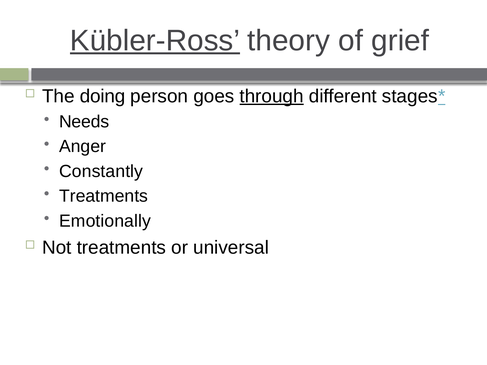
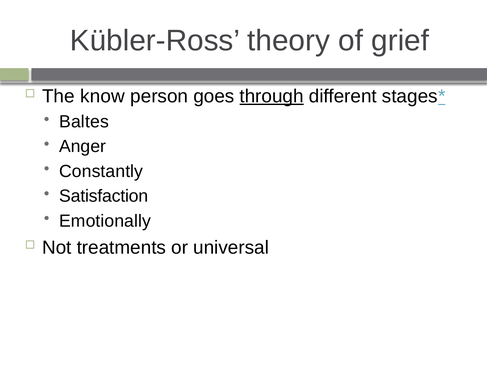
Kübler-Ross underline: present -> none (155, 41)
doing: doing -> know (102, 96)
Needs: Needs -> Baltes (84, 122)
Treatments: Treatments -> Satisfaction (104, 196)
